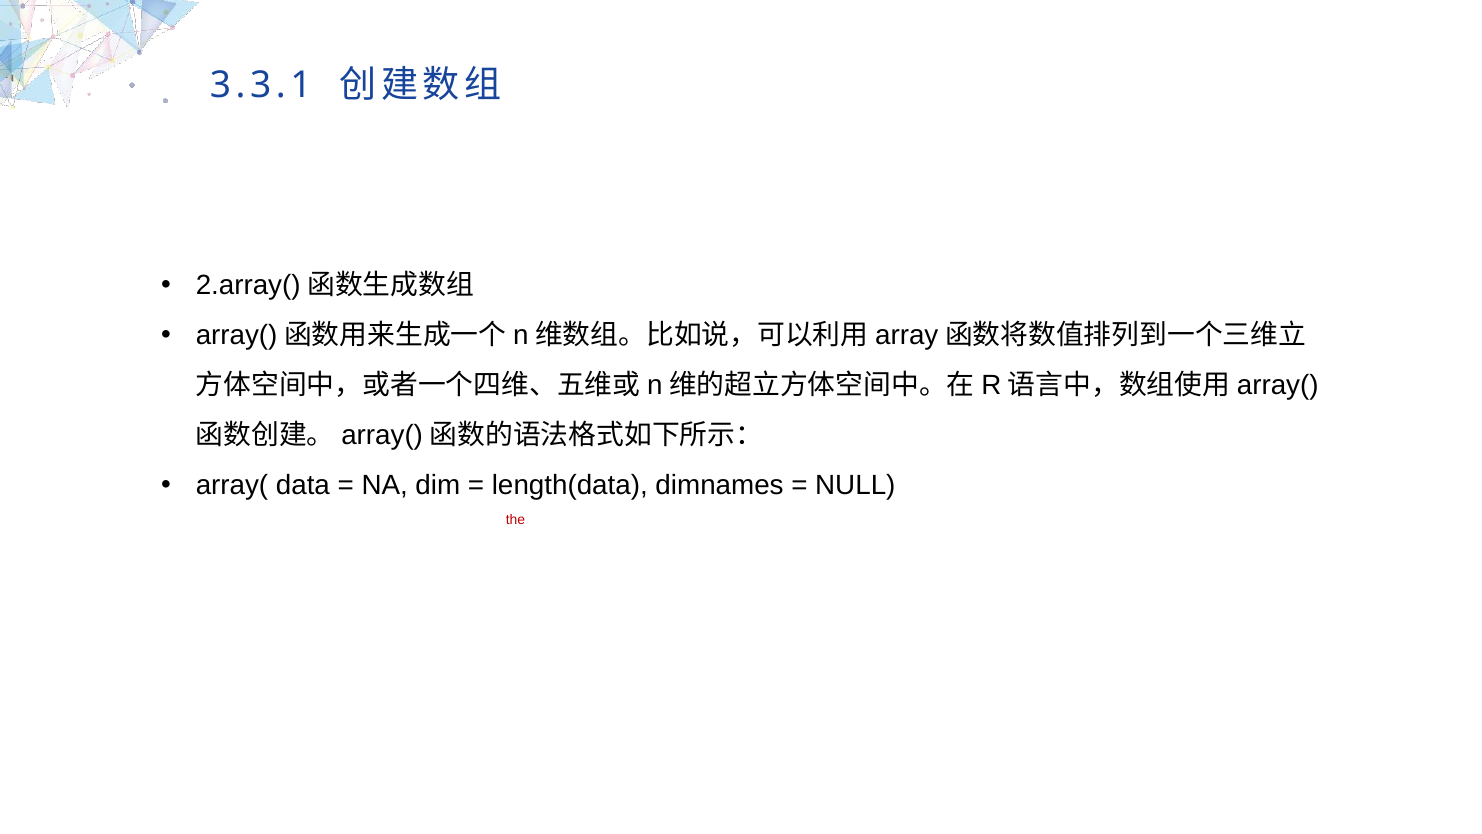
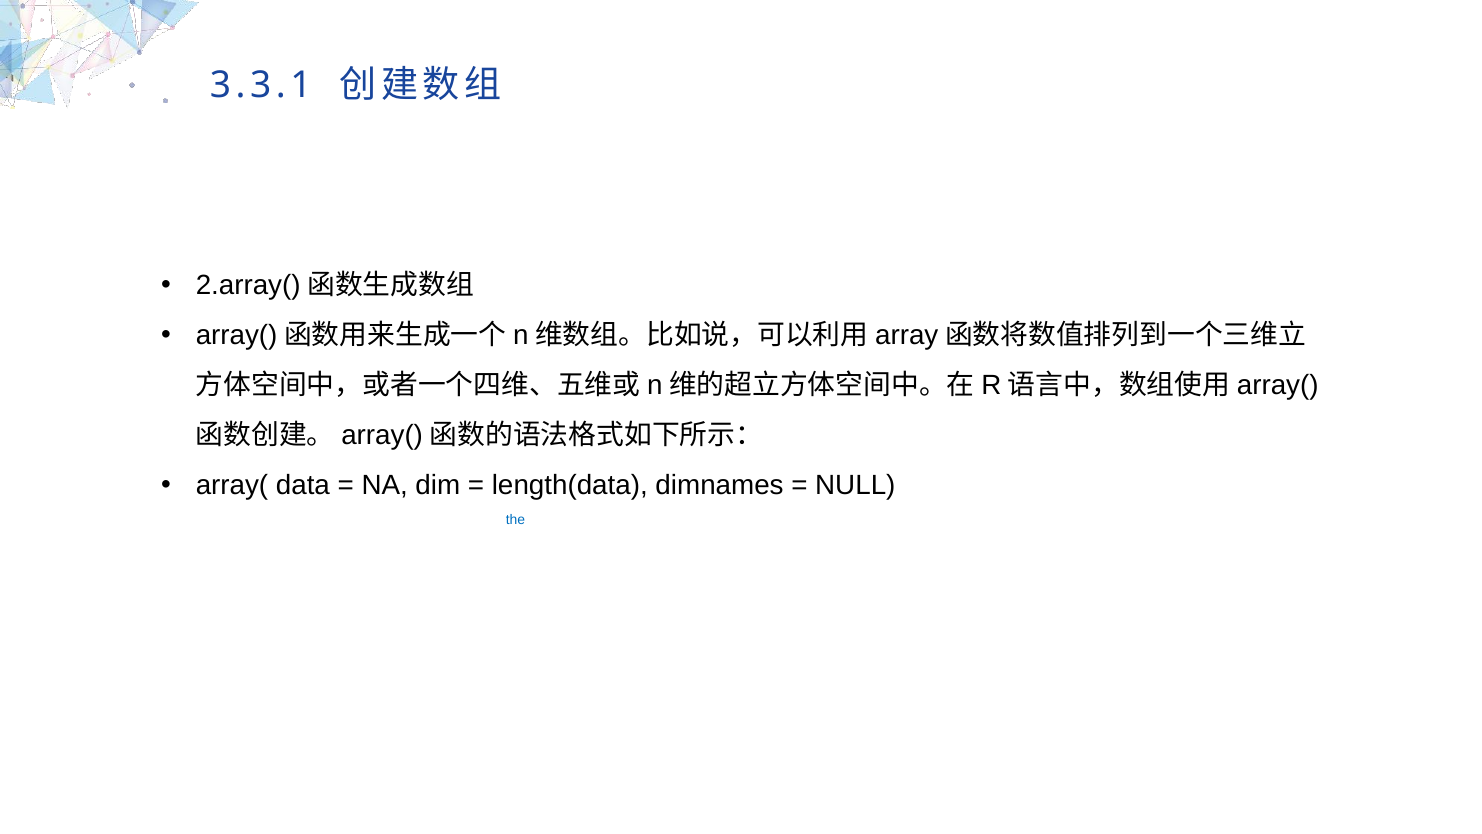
the colour: red -> blue (515, 520)
